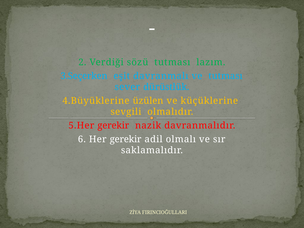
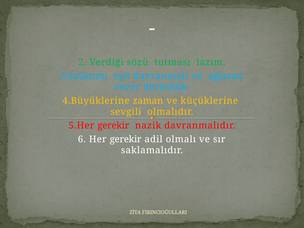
3.Seçerken: 3.Seçerken -> 3.Sırlarımı (84, 76)
ve tutması: tutması -> ağlayan (226, 76)
üzülen: üzülen -> zaman (148, 101)
